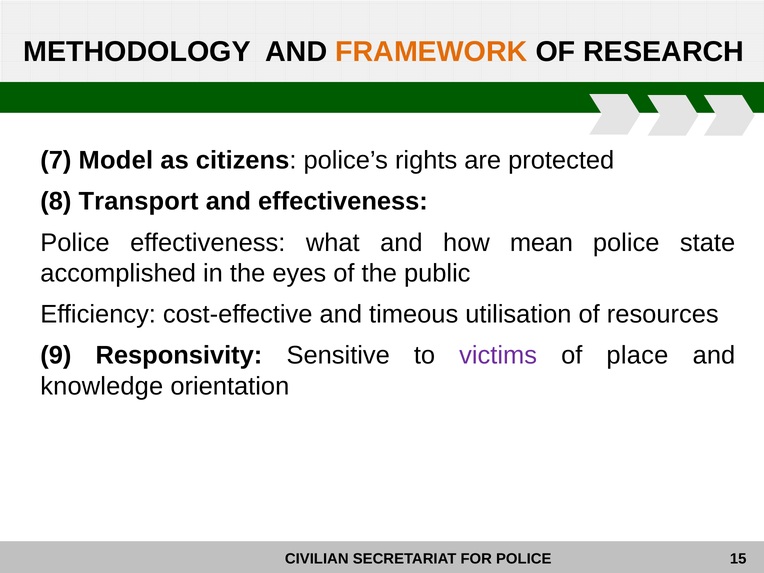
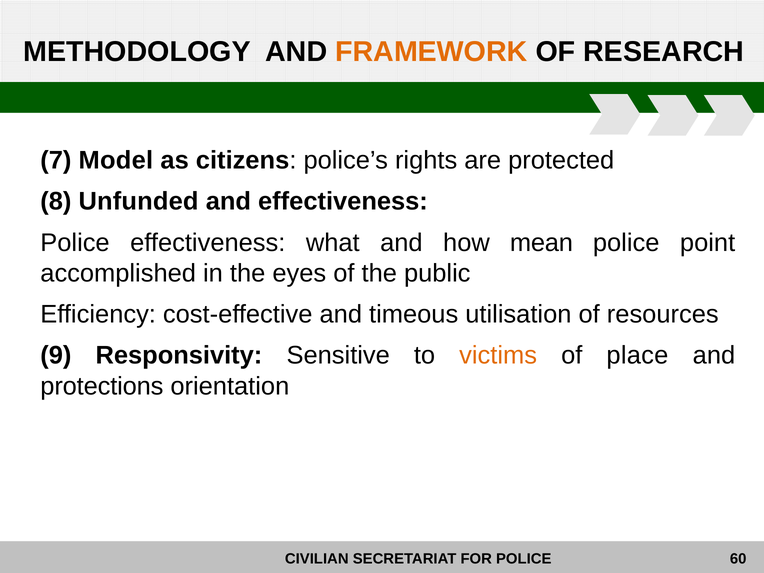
Transport: Transport -> Unfunded (139, 201)
state: state -> point (708, 243)
victims colour: purple -> orange (498, 356)
knowledge: knowledge -> protections (102, 386)
15: 15 -> 60 (738, 559)
